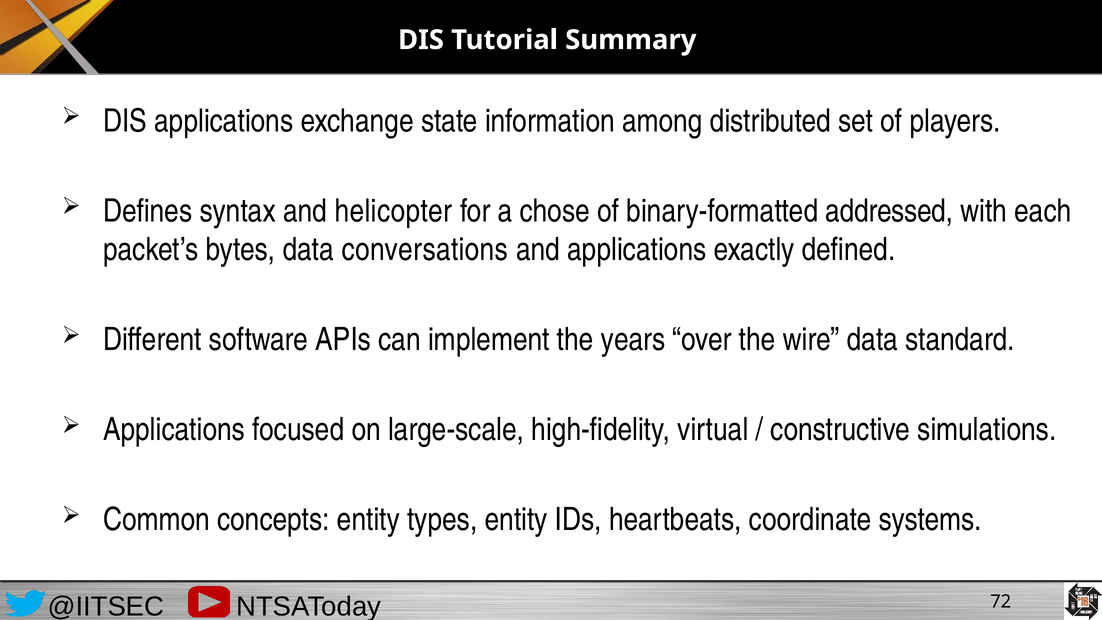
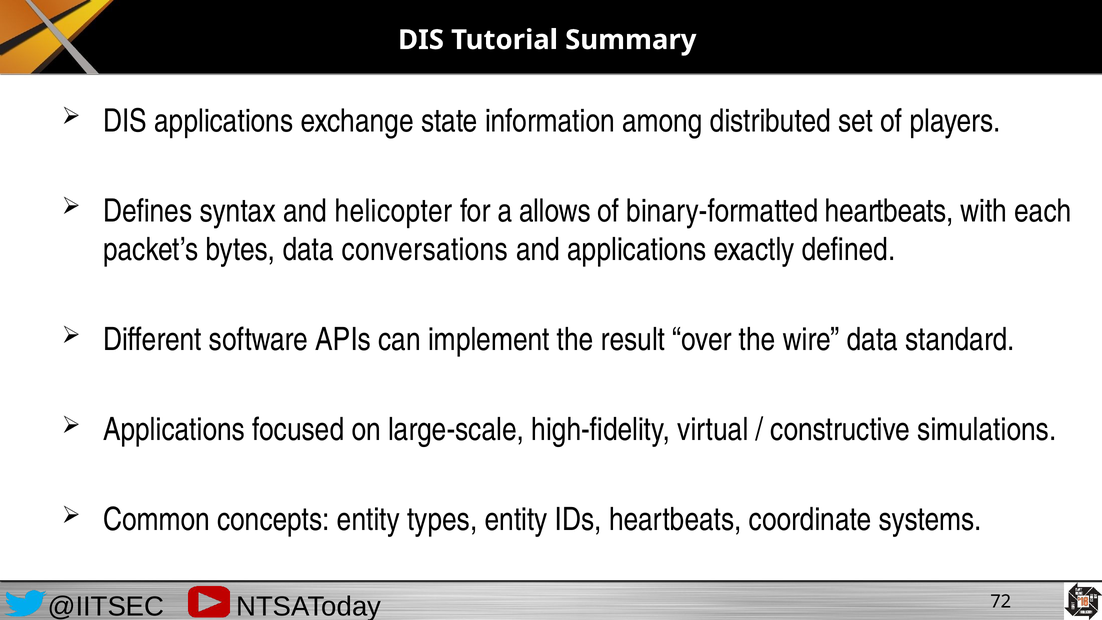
chose: chose -> allows (555, 211)
binary-formatted addressed: addressed -> heartbeats (889, 211)
years: years -> result (633, 340)
